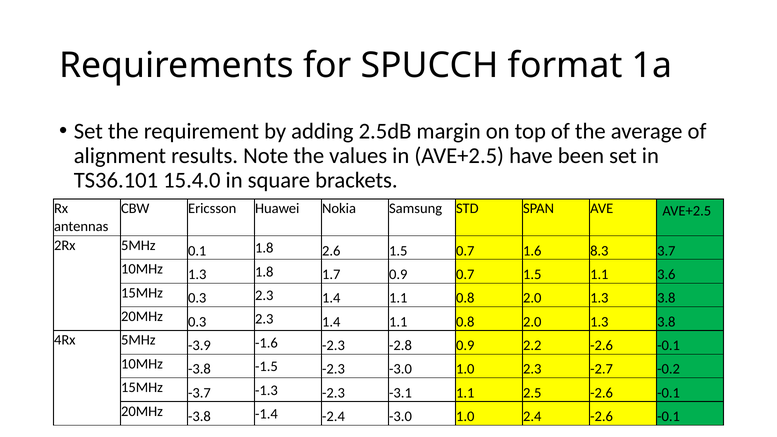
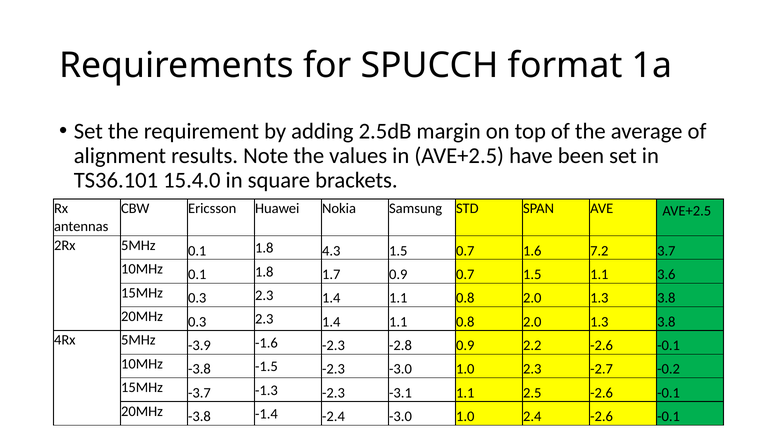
2.6: 2.6 -> 4.3 (331, 251)
8.3: 8.3 -> 7.2 (599, 251)
10MHz 1.3: 1.3 -> 0.1 (197, 274)
